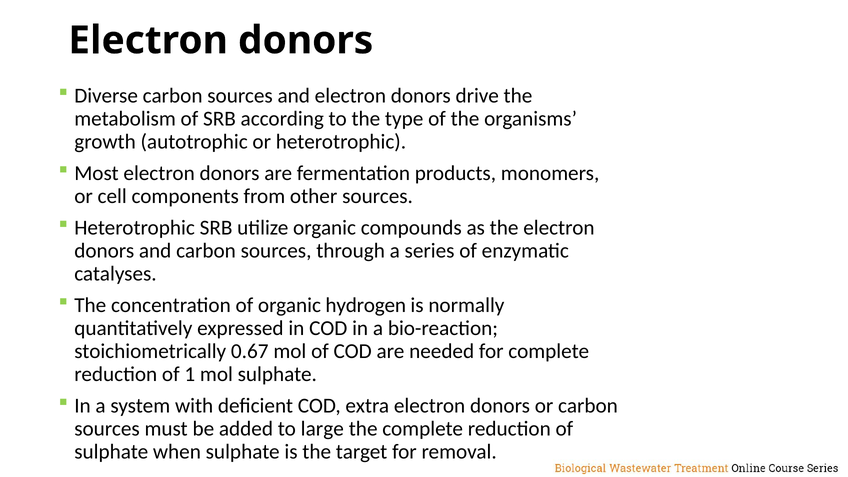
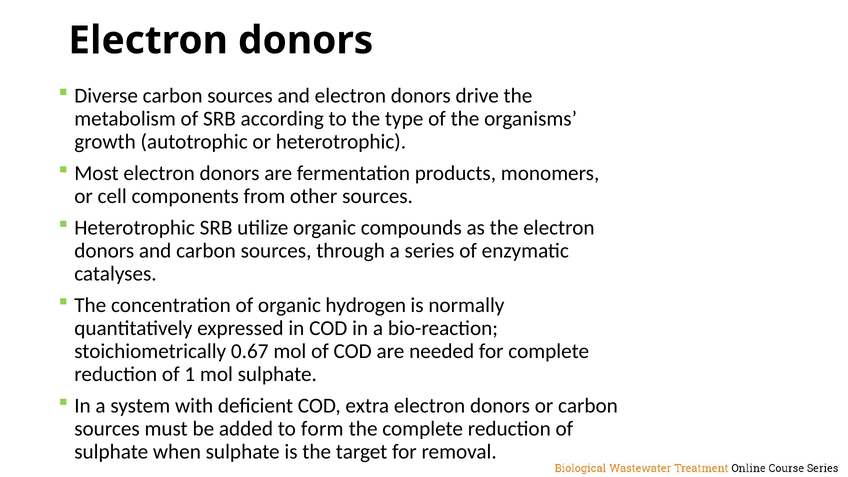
large: large -> form (322, 429)
